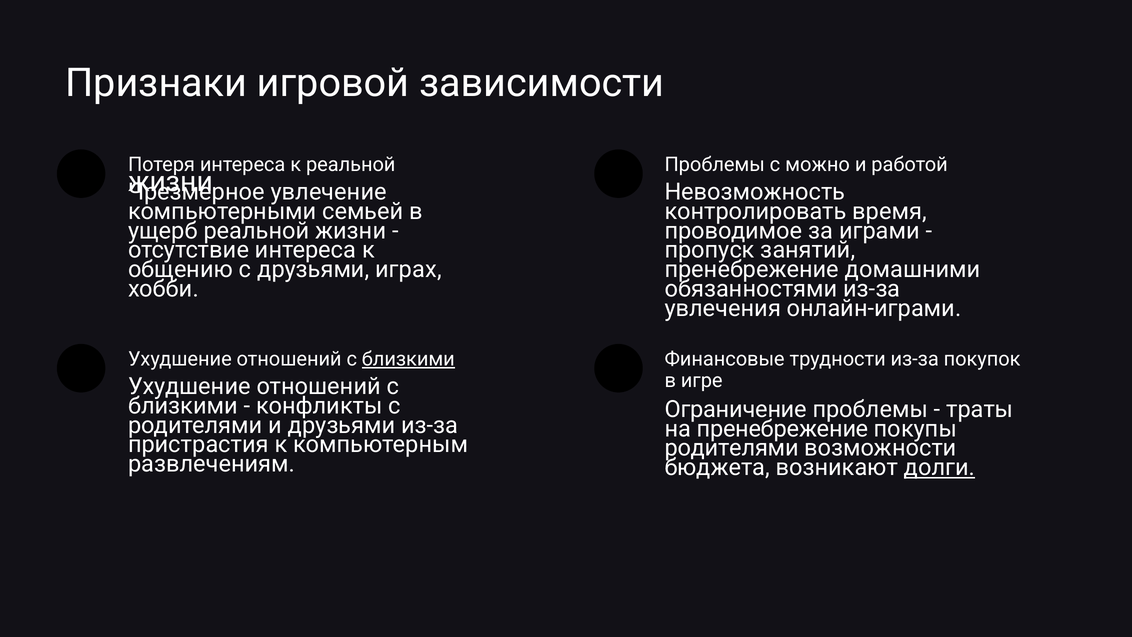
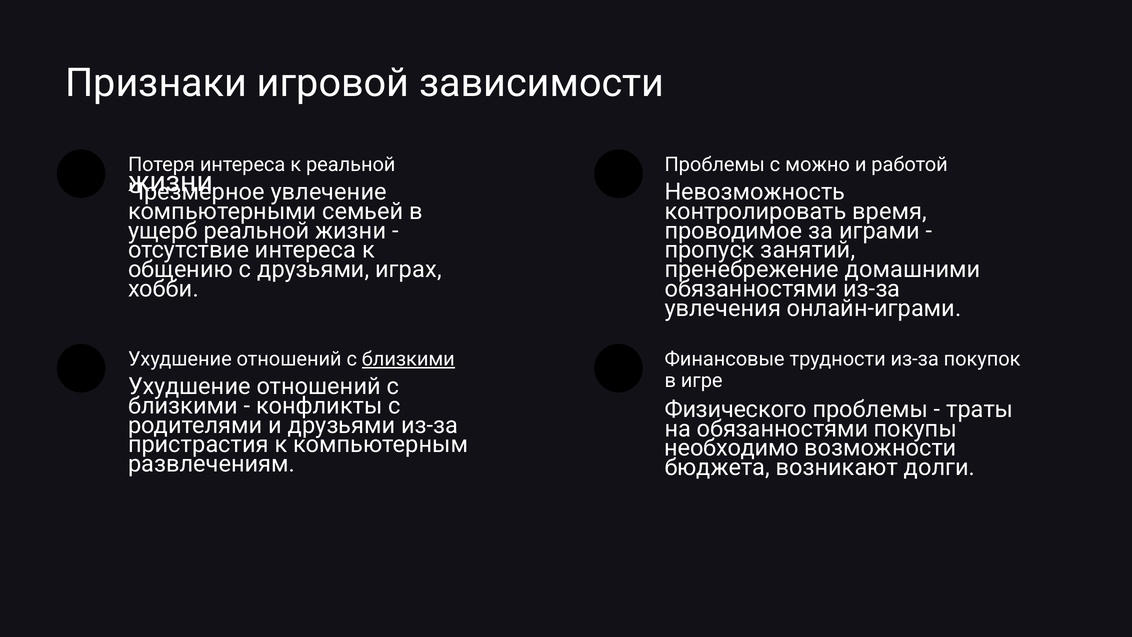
Ограничение: Ограничение -> Физического (736, 409)
на пренебрежение: пренебрежение -> обязанностями (782, 429)
родителями: родителями -> необходимо (732, 448)
долги underline: present -> none (939, 467)
